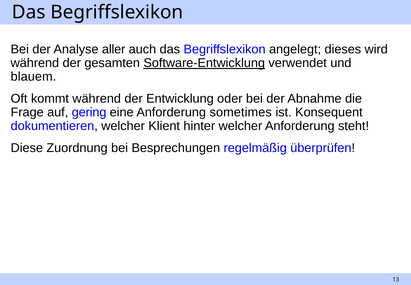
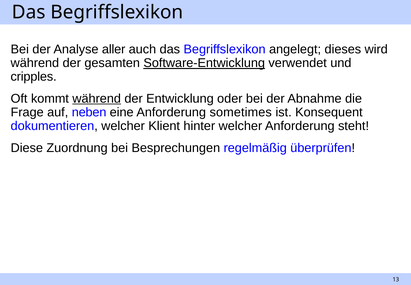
blauem: blauem -> cripples (34, 77)
während underline: none -> present (97, 98)
gering: gering -> neben (89, 112)
